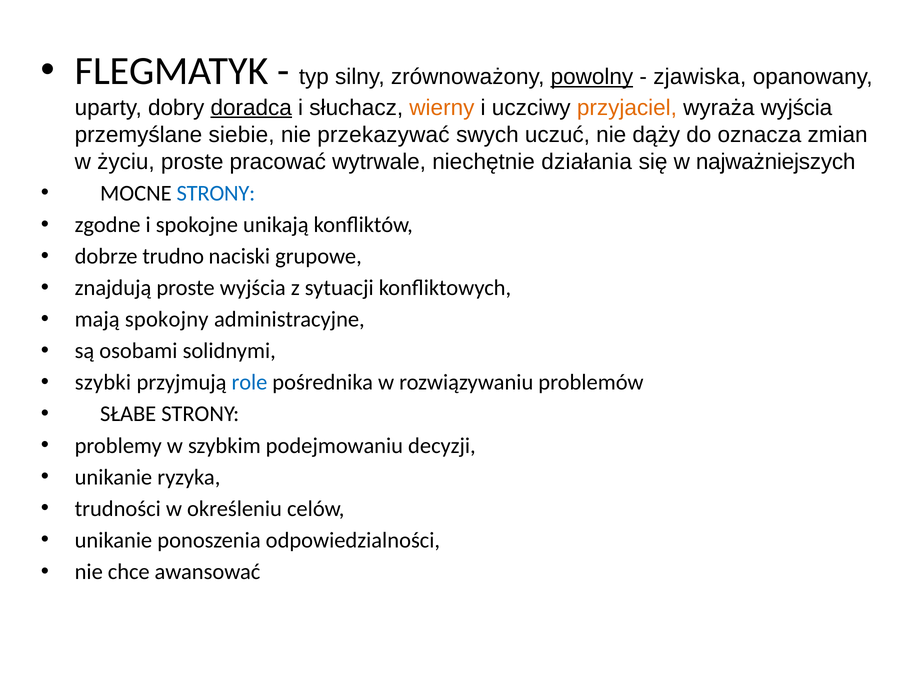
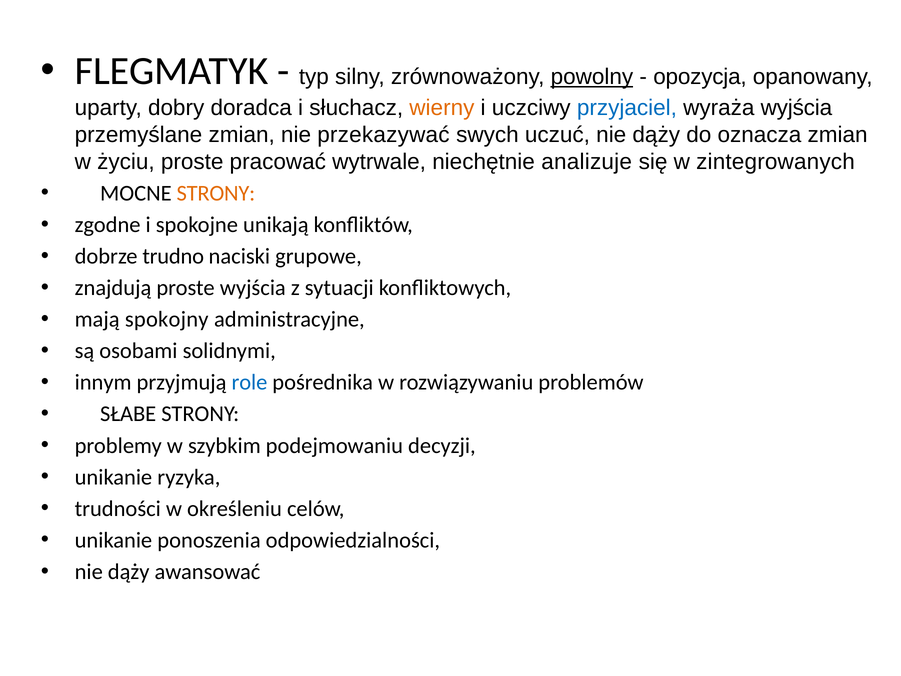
zjawiska: zjawiska -> opozycja (700, 77)
doradca underline: present -> none (251, 108)
przyjaciel colour: orange -> blue (627, 108)
przemyślane siebie: siebie -> zmian (242, 135)
działania: działania -> analizuje (587, 162)
najważniejszych: najważniejszych -> zintegrowanych (775, 162)
STRONY colour: blue -> orange (216, 193)
szybki: szybki -> innym (103, 382)
chce: chce -> dąży (129, 572)
